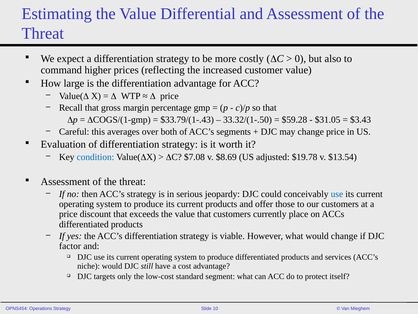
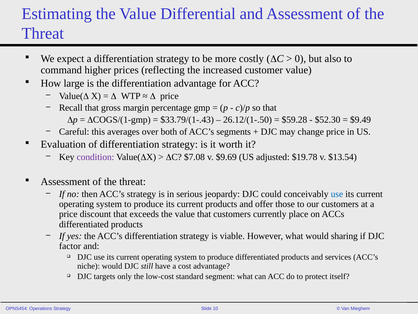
33.32/(1-.50: 33.32/(1-.50 -> 26.12/(1-.50 (247, 120)
$31.05: $31.05 -> $52.30 (328, 120)
$3.43: $3.43 -> $9.49 (361, 120)
condition colour: blue -> purple (95, 157)
$8.69: $8.69 -> $9.69 (226, 157)
would change: change -> sharing (344, 236)
